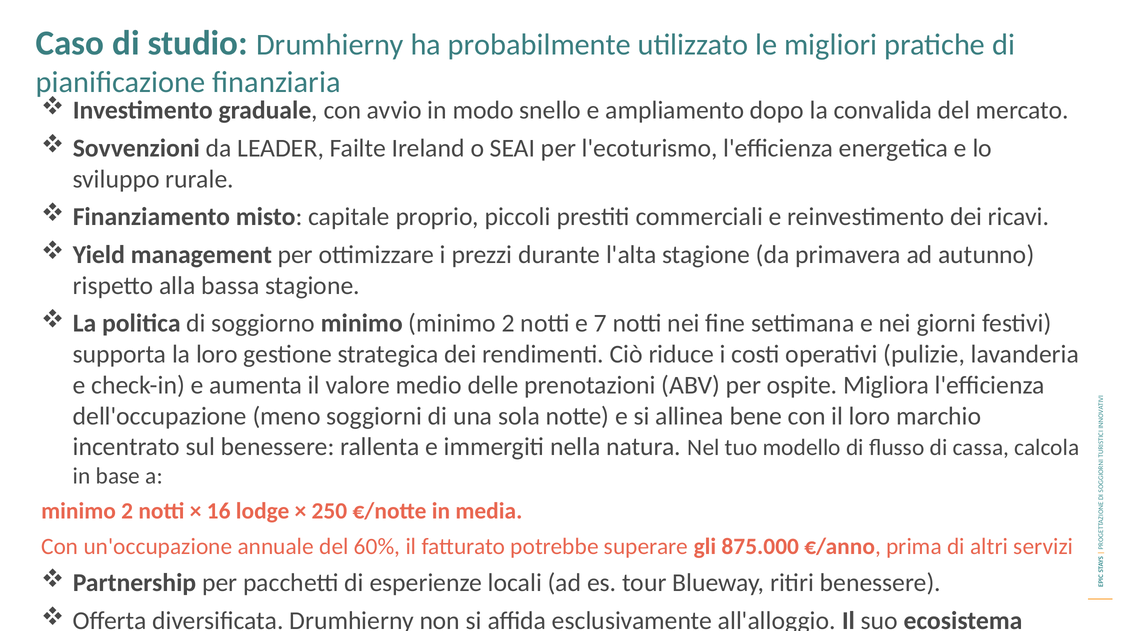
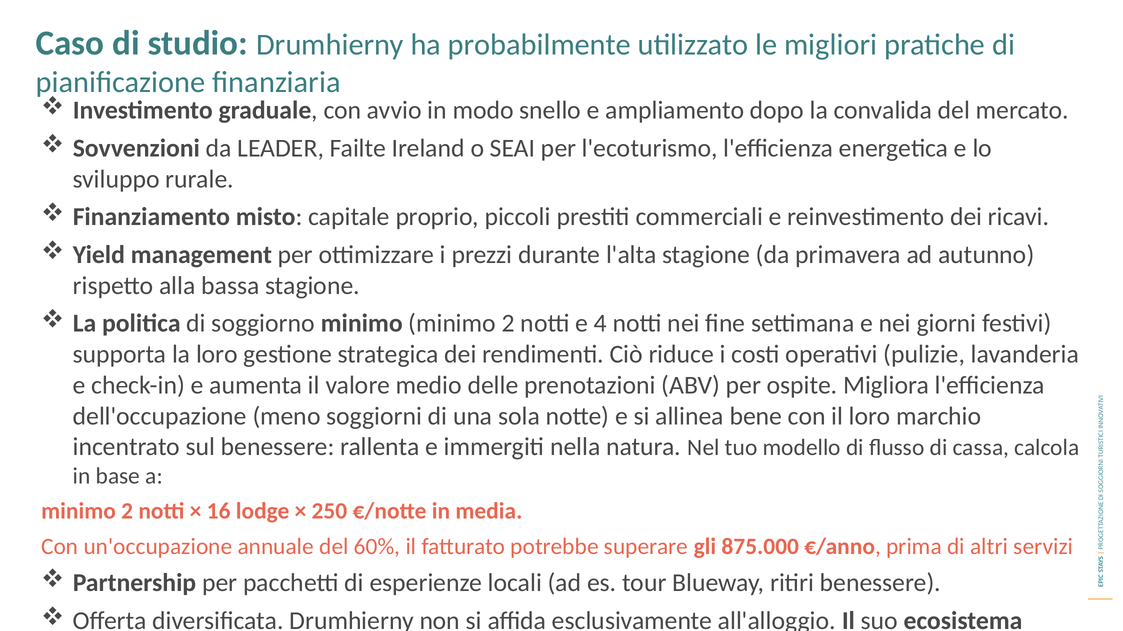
7: 7 -> 4 (600, 324)
